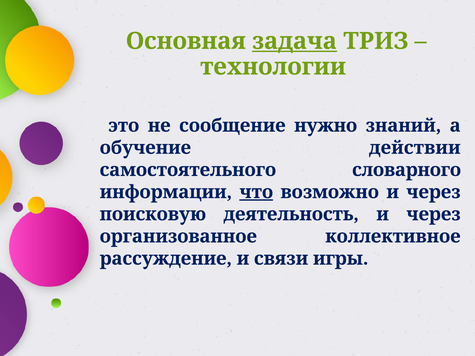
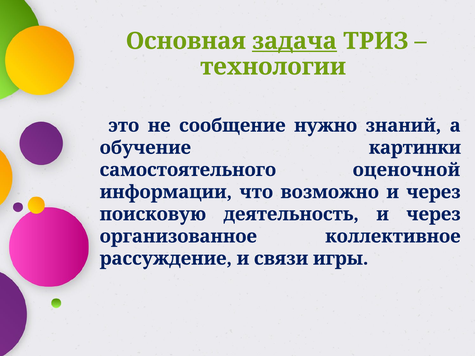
действии: действии -> картинки (415, 148)
словарного: словарного -> оценочной (406, 170)
что underline: present -> none (256, 192)
